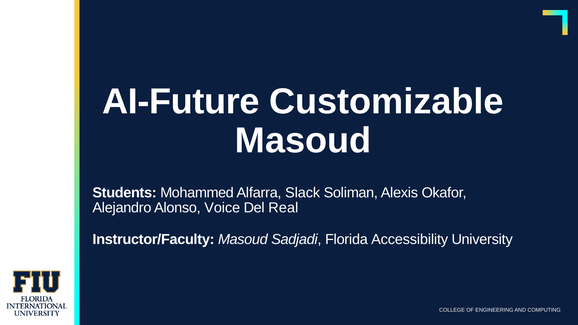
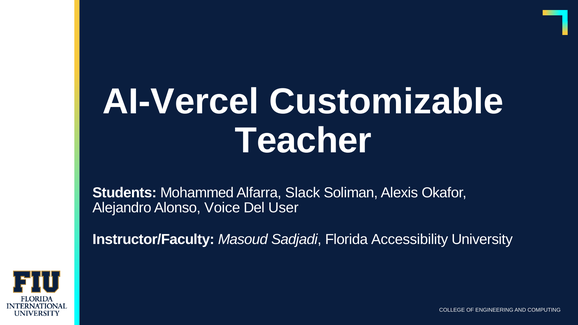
AI-Future: AI-Future -> AI-Vercel (181, 102)
Masoud: Masoud -> Teacher (303, 141)
Real: Real -> User (283, 208)
